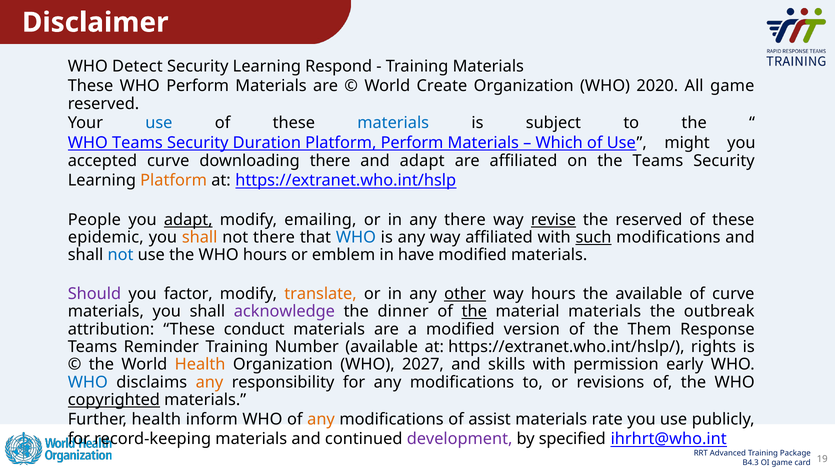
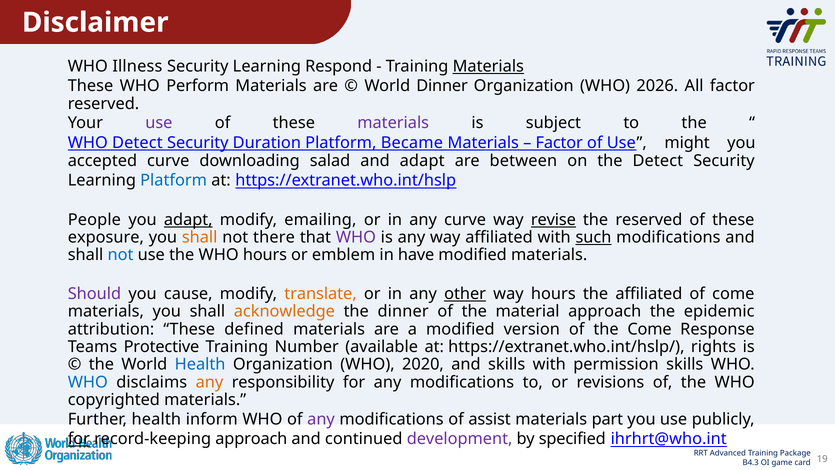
Detect: Detect -> Illness (137, 66)
Materials underline: none -> present (488, 66)
World Create: Create -> Dinner (442, 86)
2020: 2020 -> 2026 (657, 86)
All game: game -> factor (732, 86)
use colour: blue -> purple (159, 123)
materials colour: blue -> purple (393, 123)
WHO Teams: Teams -> Detect (137, 143)
Platform Perform: Perform -> Became (412, 143)
Which: Which -> Factor (559, 143)
downloading there: there -> salad (330, 161)
are affiliated: affiliated -> between (523, 161)
the Teams: Teams -> Detect (658, 161)
Platform colour: orange -> blue (174, 180)
any there: there -> curve (465, 220)
epidemic: epidemic -> exposure (106, 237)
WHO colour: blue -> purple (356, 237)
factor: factor -> cause (188, 294)
the available: available -> affiliated (649, 294)
of curve: curve -> come (733, 294)
acknowledge colour: purple -> orange (284, 311)
the underline: present -> none (474, 311)
material materials: materials -> approach (605, 311)
outbreak: outbreak -> epidemic (719, 311)
conduct: conduct -> defined (254, 329)
the Them: Them -> Come (650, 329)
Reminder: Reminder -> Protective (161, 347)
Health colour: orange -> blue (200, 364)
2027: 2027 -> 2020 (423, 364)
permission early: early -> skills (685, 364)
copyrighted underline: present -> none (114, 400)
any colour: orange -> purple (321, 419)
rate: rate -> part (607, 419)
for underline: none -> present (79, 439)
record-keeping materials: materials -> approach (251, 439)
